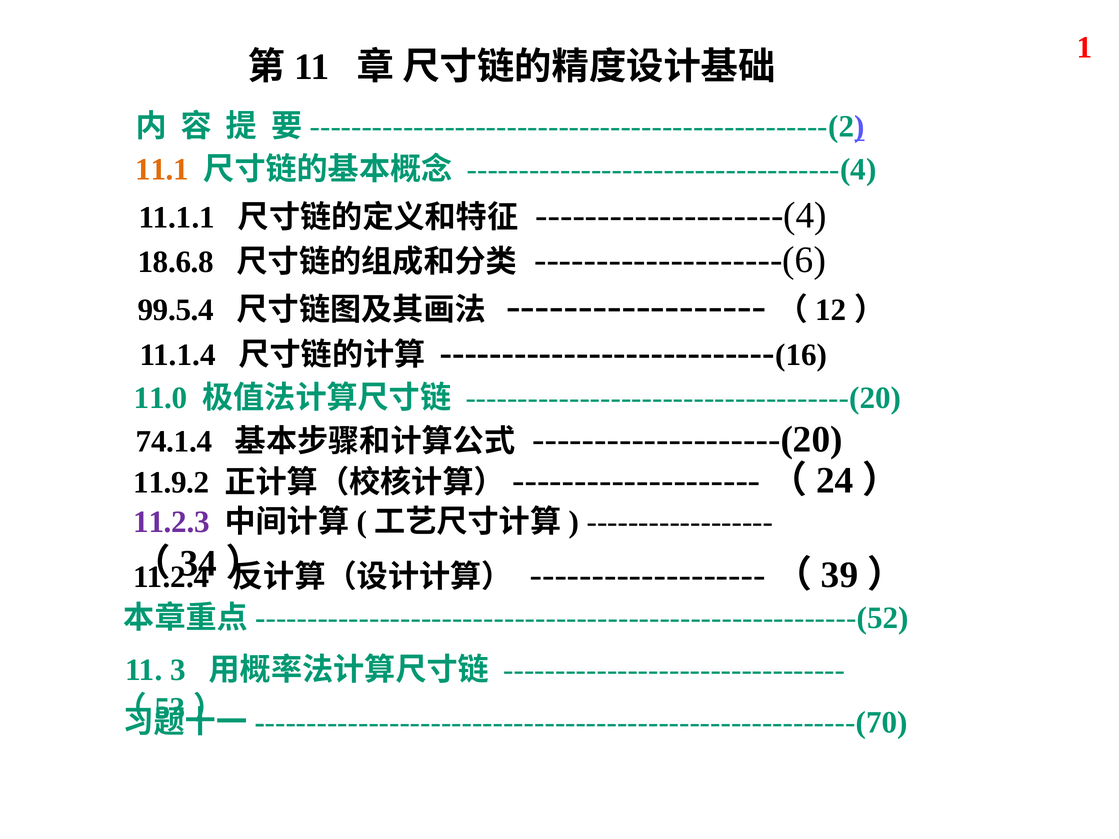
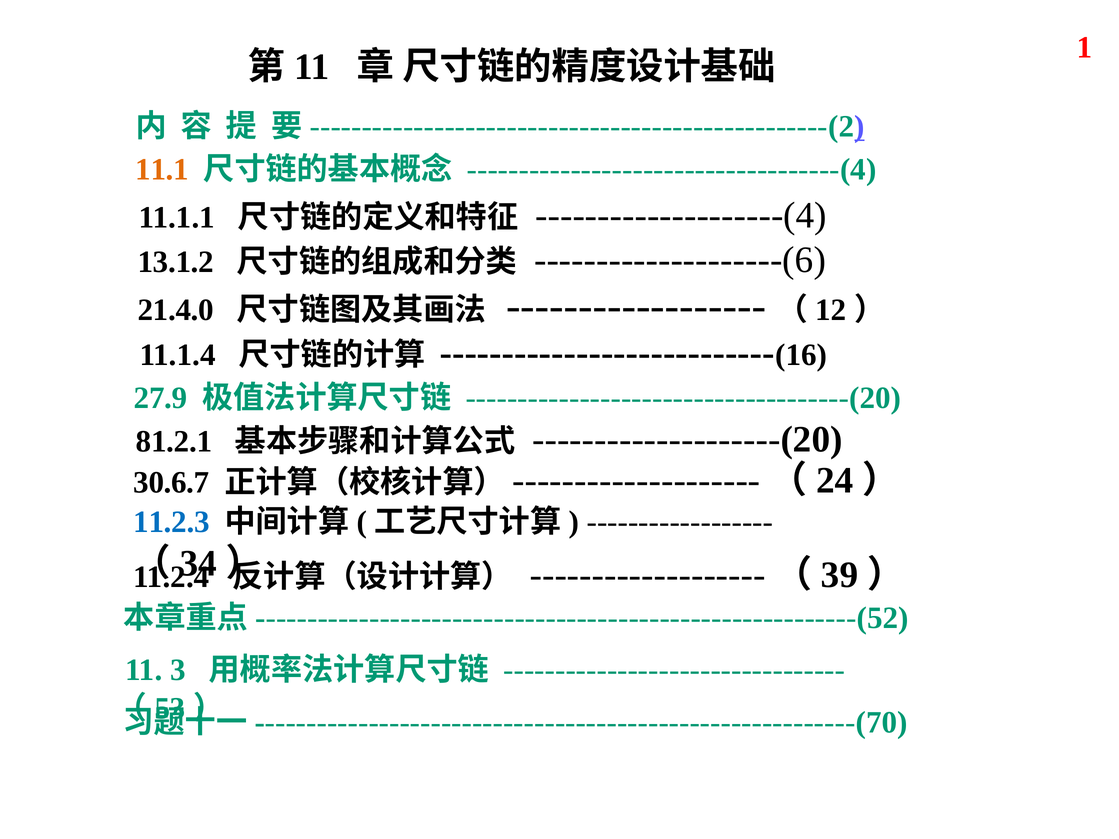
18.6.8: 18.6.8 -> 13.1.2 (176, 262)
99.5.4: 99.5.4 -> 21.4.0 (176, 310)
11.0: 11.0 -> 27.9 (161, 398)
74.1.4: 74.1.4 -> 81.2.1 (174, 442)
11.9.2: 11.9.2 -> 30.6.7 (171, 483)
11.2.3 colour: purple -> blue (171, 522)
